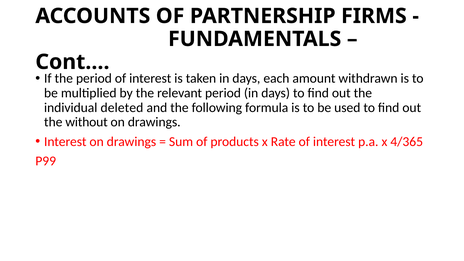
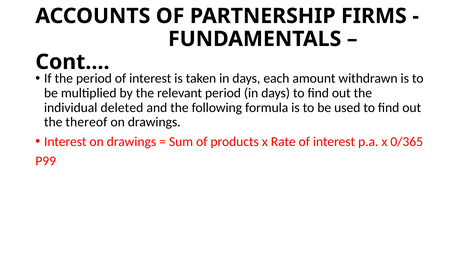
without: without -> thereof (86, 122)
4/365: 4/365 -> 0/365 (407, 142)
